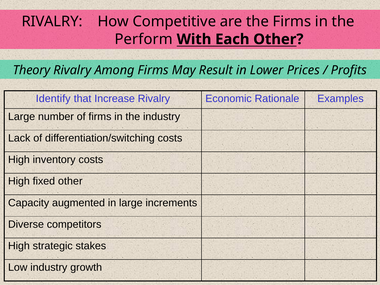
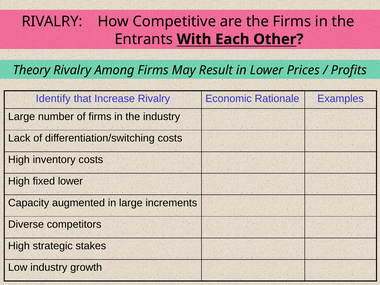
Perform: Perform -> Entrants (144, 39)
fixed other: other -> lower (70, 181)
